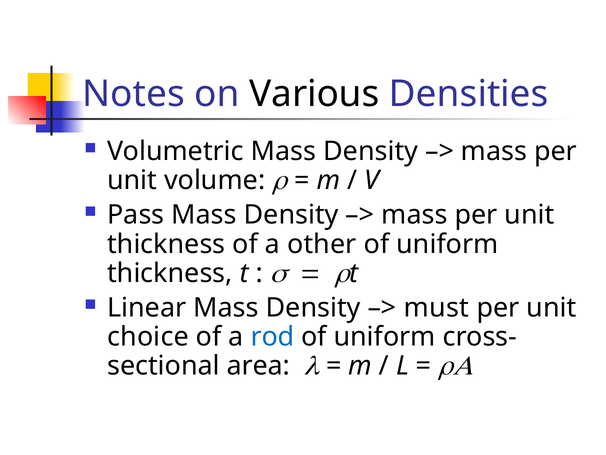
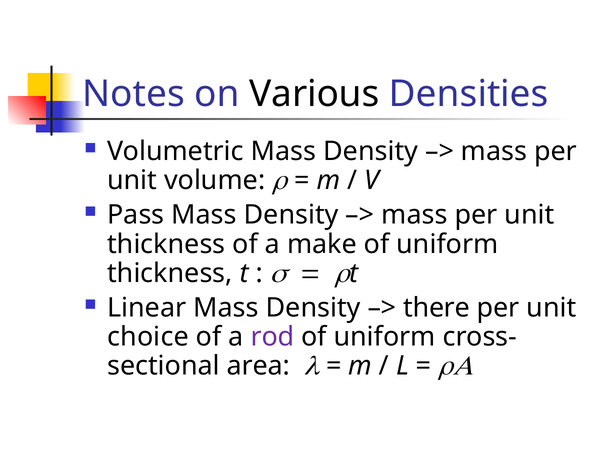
other: other -> make (322, 244)
must: must -> there (437, 307)
rod colour: blue -> purple (272, 337)
